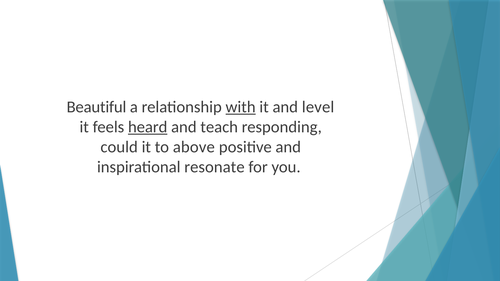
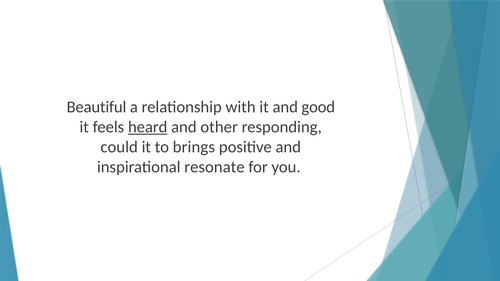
with underline: present -> none (241, 107)
level: level -> good (318, 107)
teach: teach -> other (219, 127)
above: above -> brings (194, 147)
